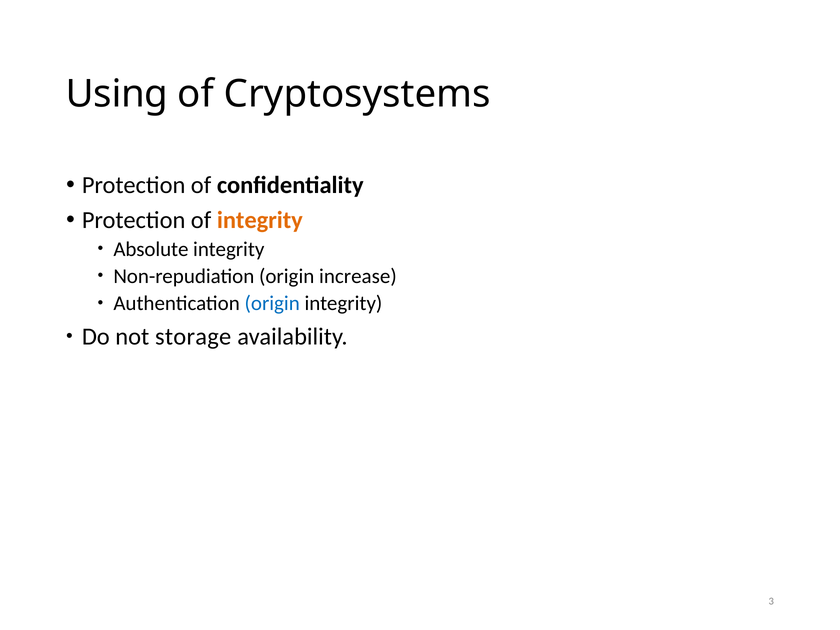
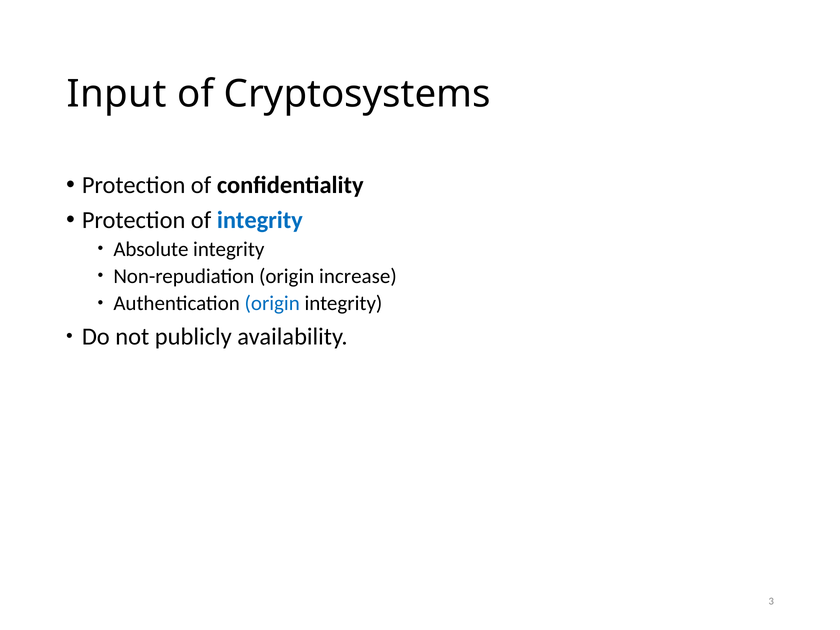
Using: Using -> Input (117, 94)
integrity colour: orange -> blue (260, 220)
storage: storage -> publicly (193, 337)
